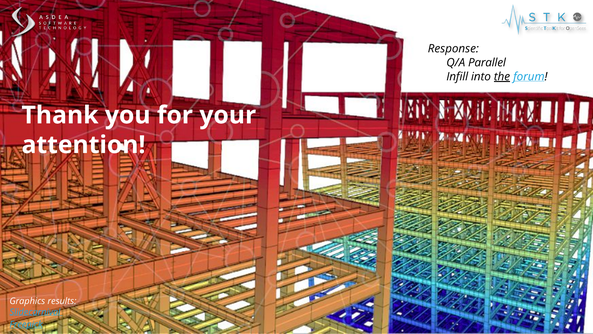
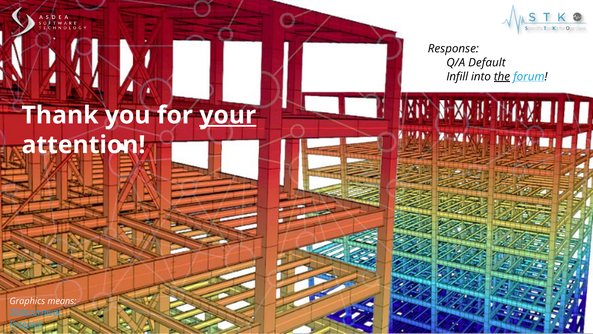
Parallel: Parallel -> Default (487, 63)
your underline: none -> present (228, 115)
results: results -> means (62, 301)
